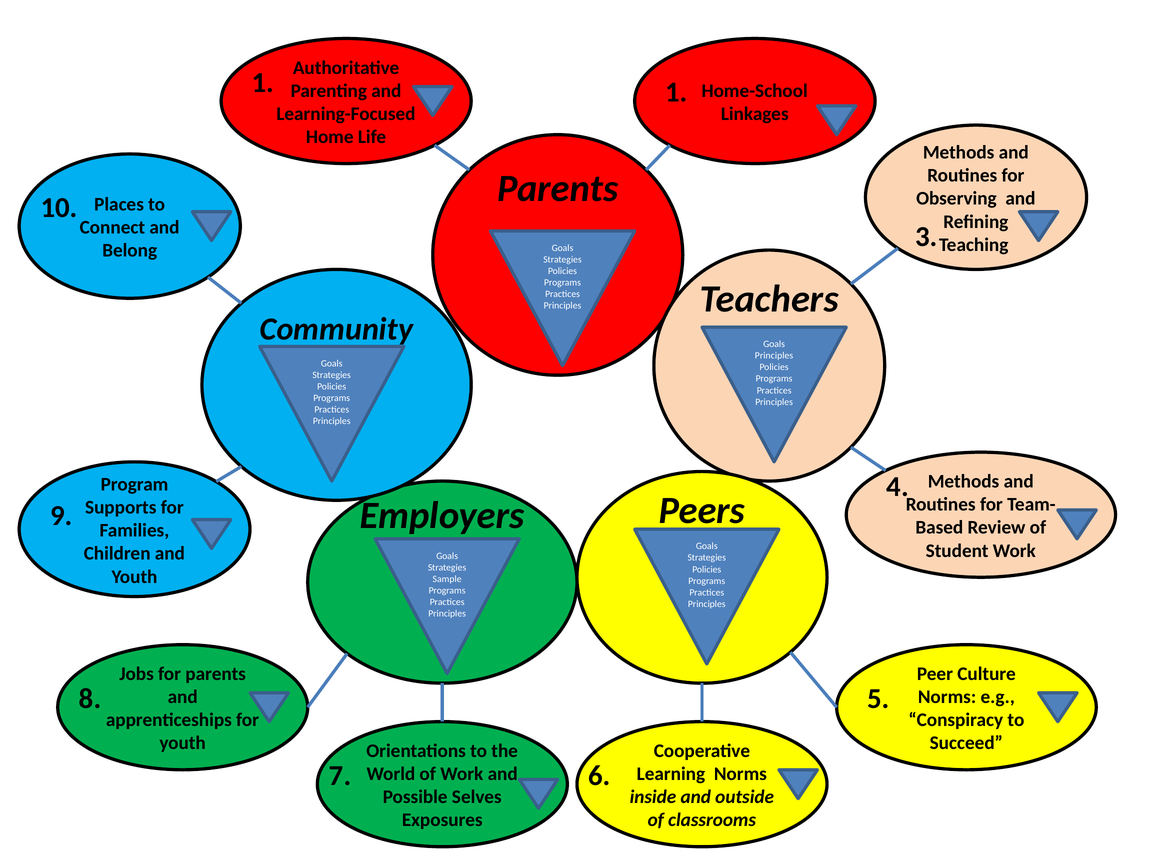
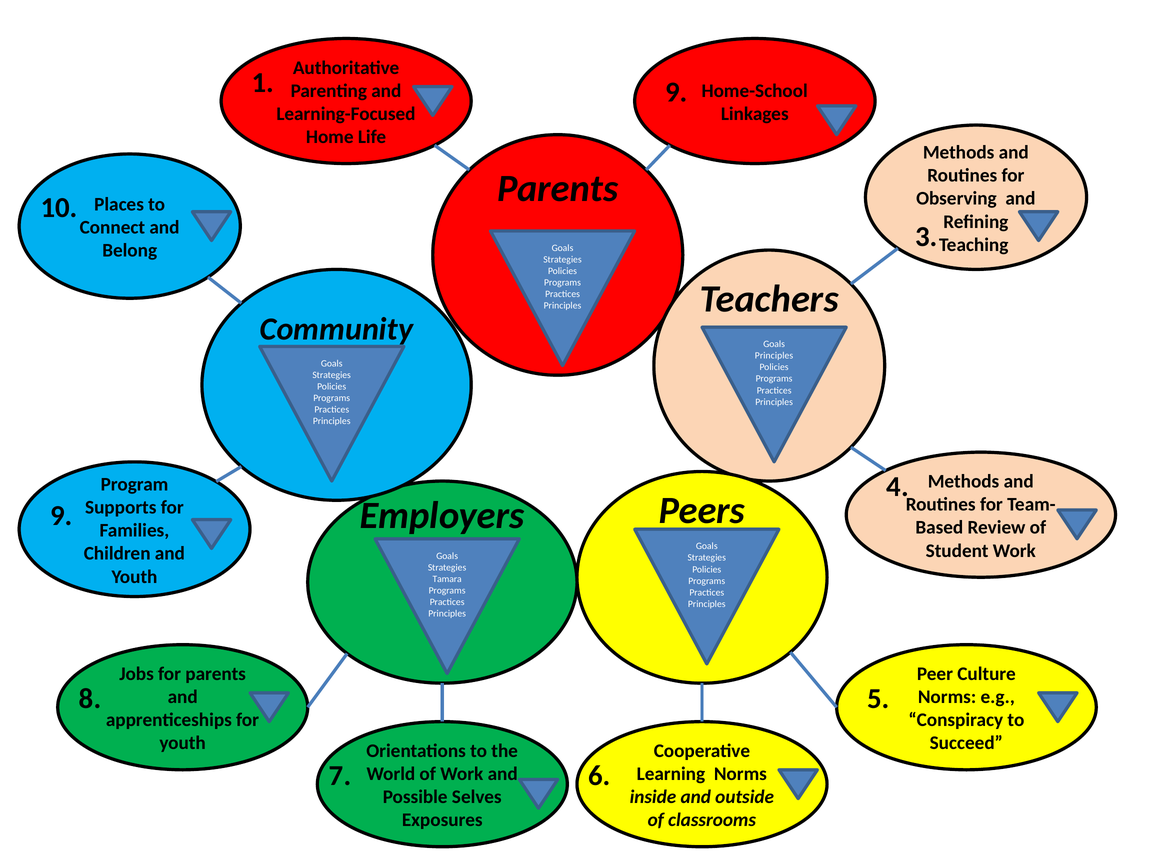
1 1: 1 -> 9 (676, 92)
Sample: Sample -> Tamara (447, 579)
